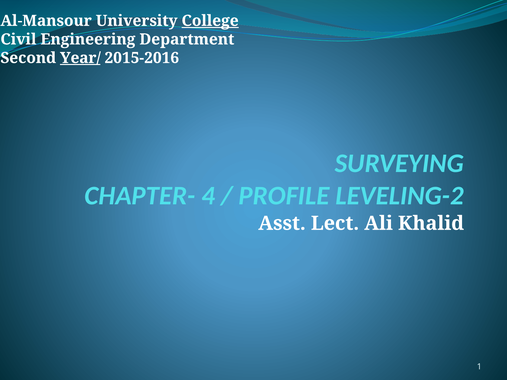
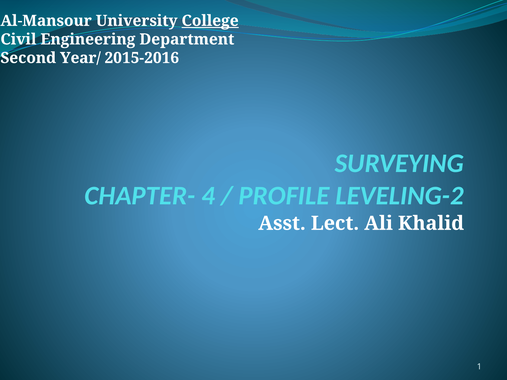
Year/ underline: present -> none (80, 58)
